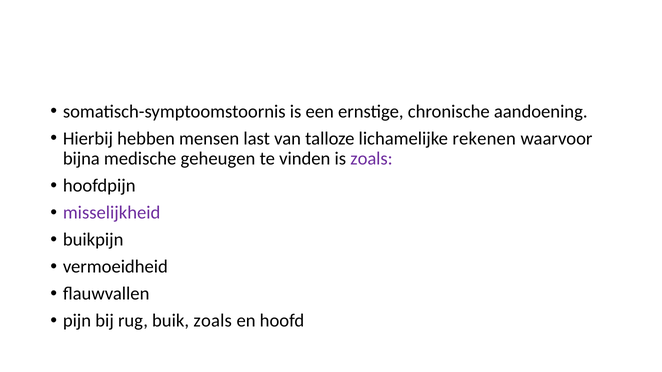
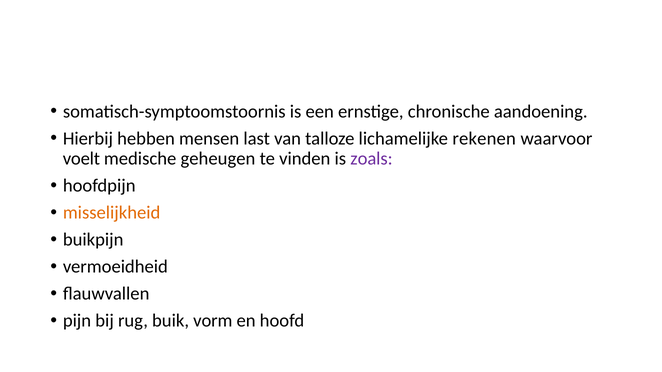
bijna: bijna -> voelt (81, 159)
misselijkheid colour: purple -> orange (112, 213)
buik zoals: zoals -> vorm (213, 321)
